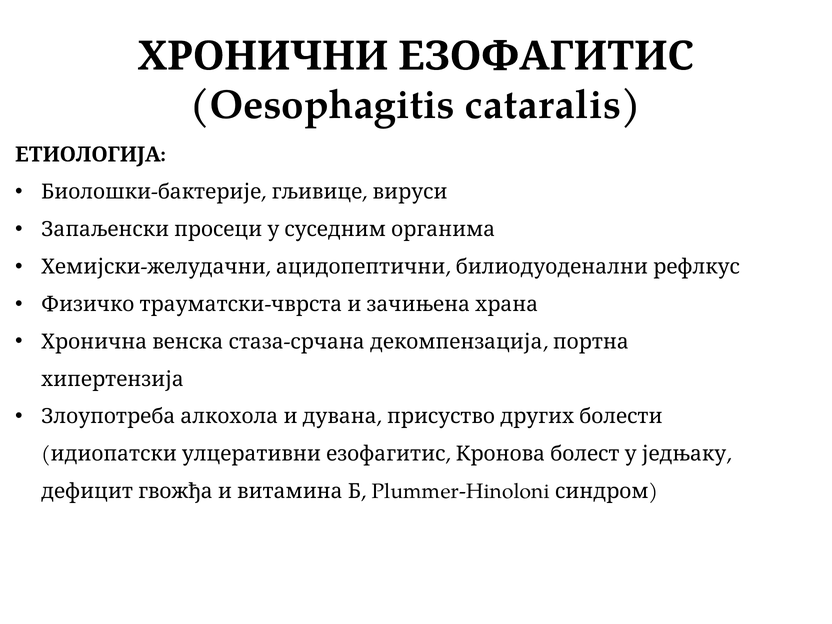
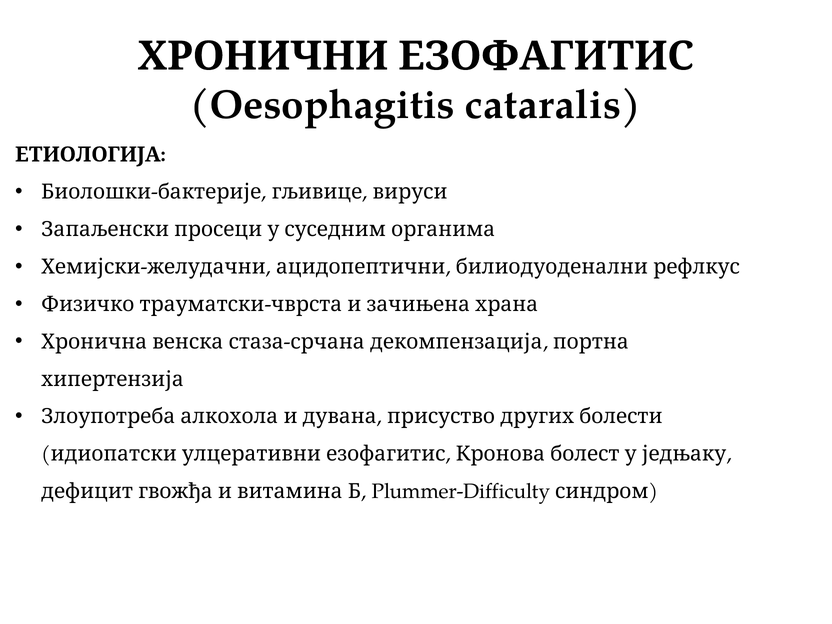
Plummer-Hinoloni: Plummer-Hinoloni -> Plummer-Difficulty (461, 491)
